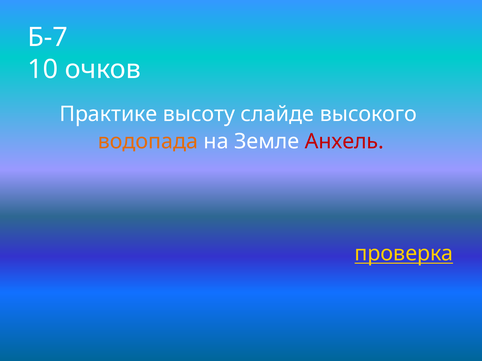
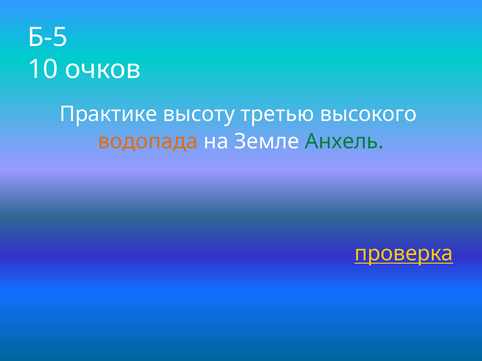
Б-7: Б-7 -> Б-5 (48, 37)
слайде: слайде -> третью (277, 114)
Анхель colour: red -> green (344, 142)
